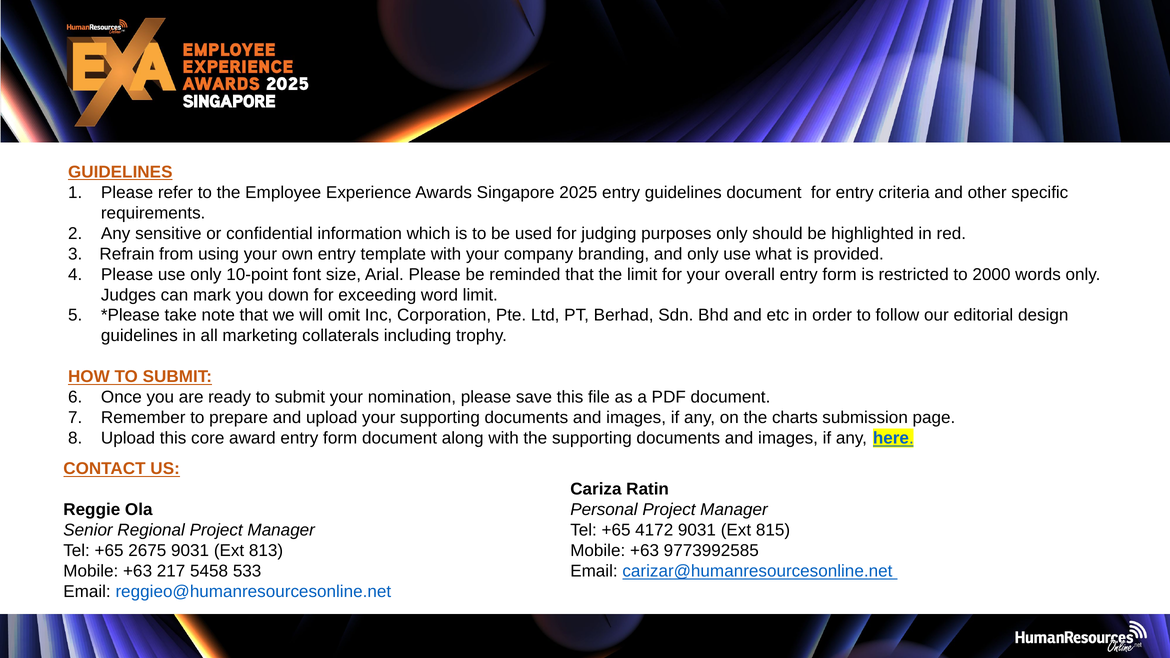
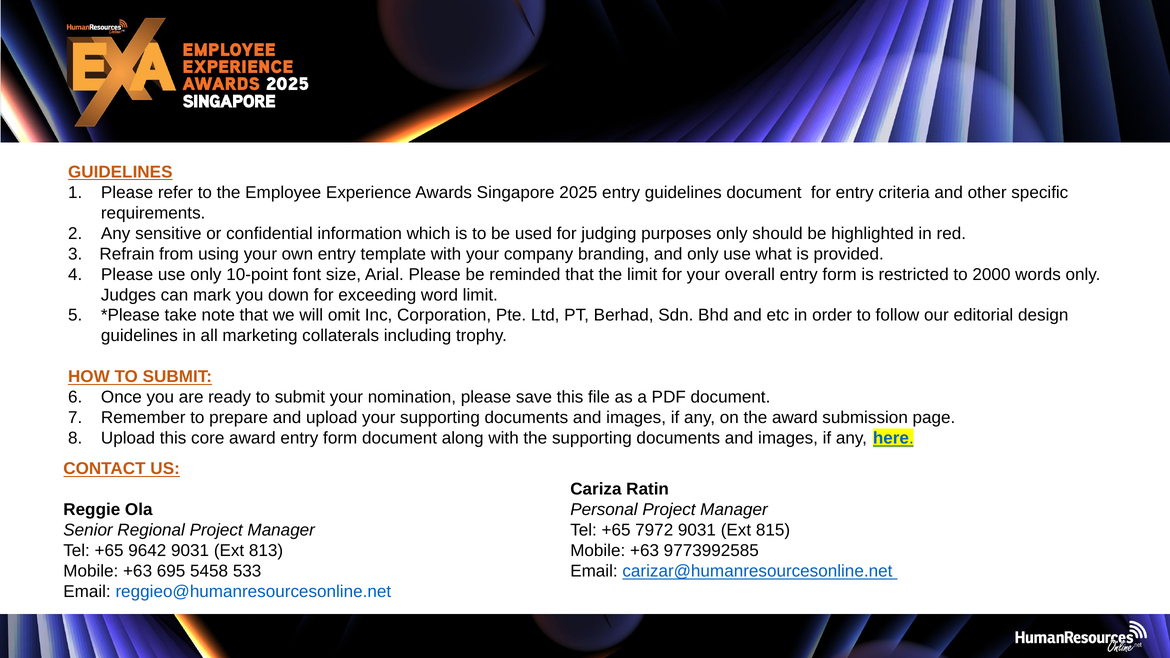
the charts: charts -> award (795, 418)
4172: 4172 -> 7972 (654, 530)
2675: 2675 -> 9642 (147, 551)
217: 217 -> 695 (171, 571)
